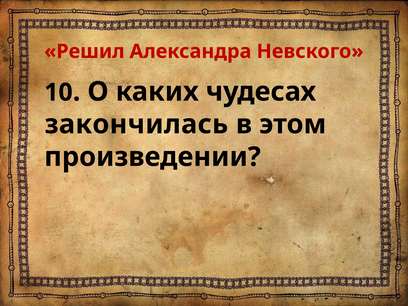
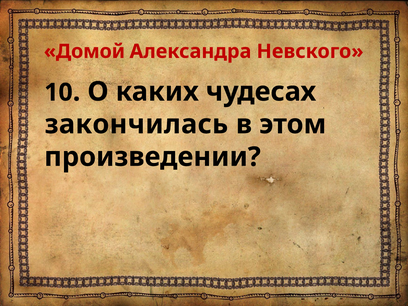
Решил: Решил -> Домой (84, 51)
